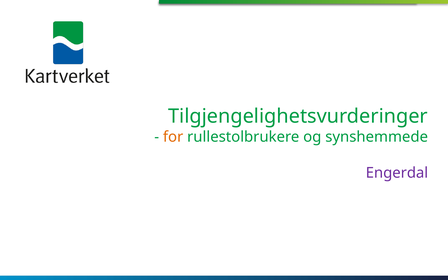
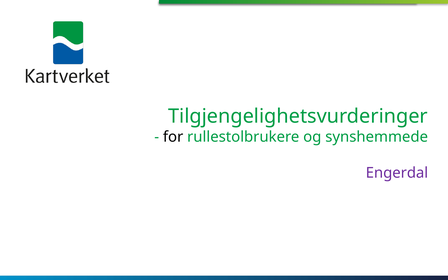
for colour: orange -> black (173, 137)
